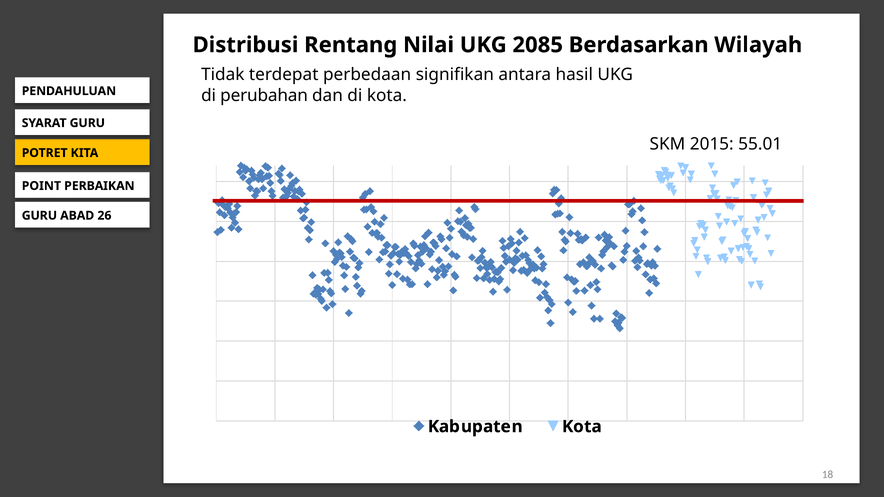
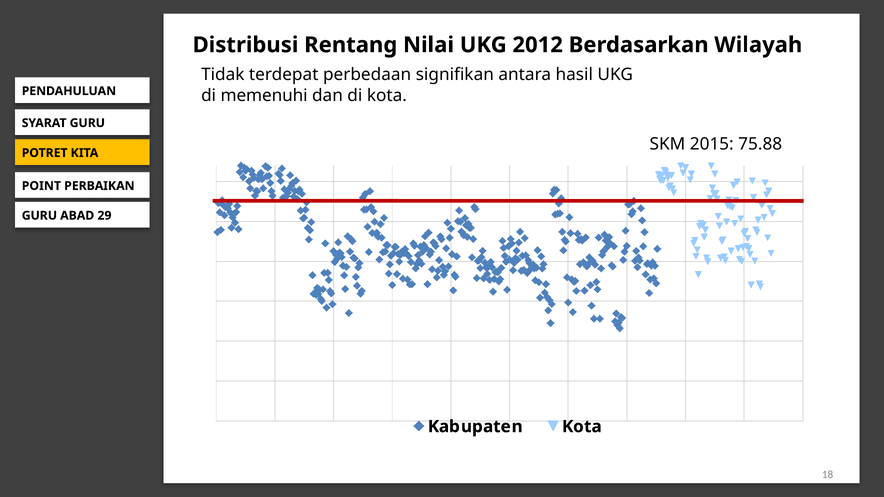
2085: 2085 -> 2012 (538, 45)
perubahan: perubahan -> memenuhi (264, 95)
55.01: 55.01 -> 75.88 (760, 144)
26: 26 -> 29 (104, 216)
